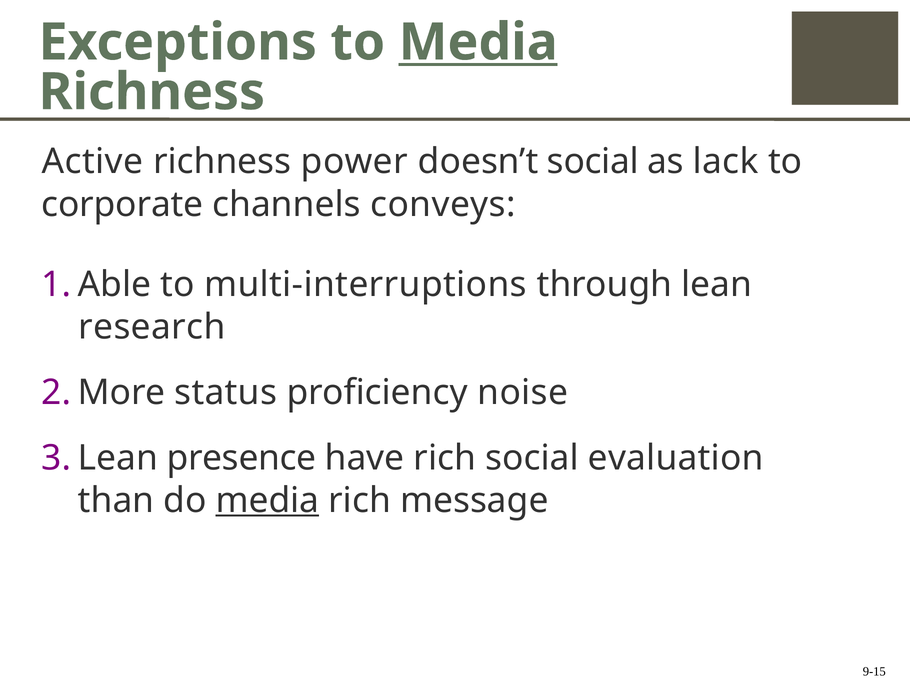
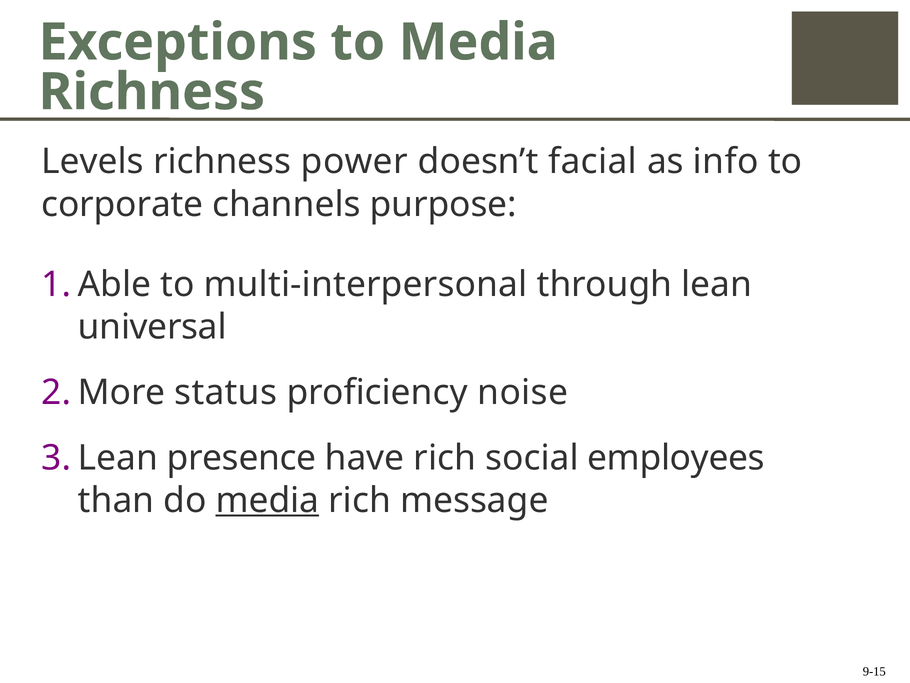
Media underline: present -> none (478, 42)
Active: Active -> Levels (93, 162)
doesn’t social: social -> facial (593, 162)
lack: lack -> info (726, 162)
conveys: conveys -> purpose (443, 204)
multi-interruptions: multi-interruptions -> multi-interpersonal (366, 285)
research: research -> universal (152, 327)
evaluation: evaluation -> employees (676, 458)
